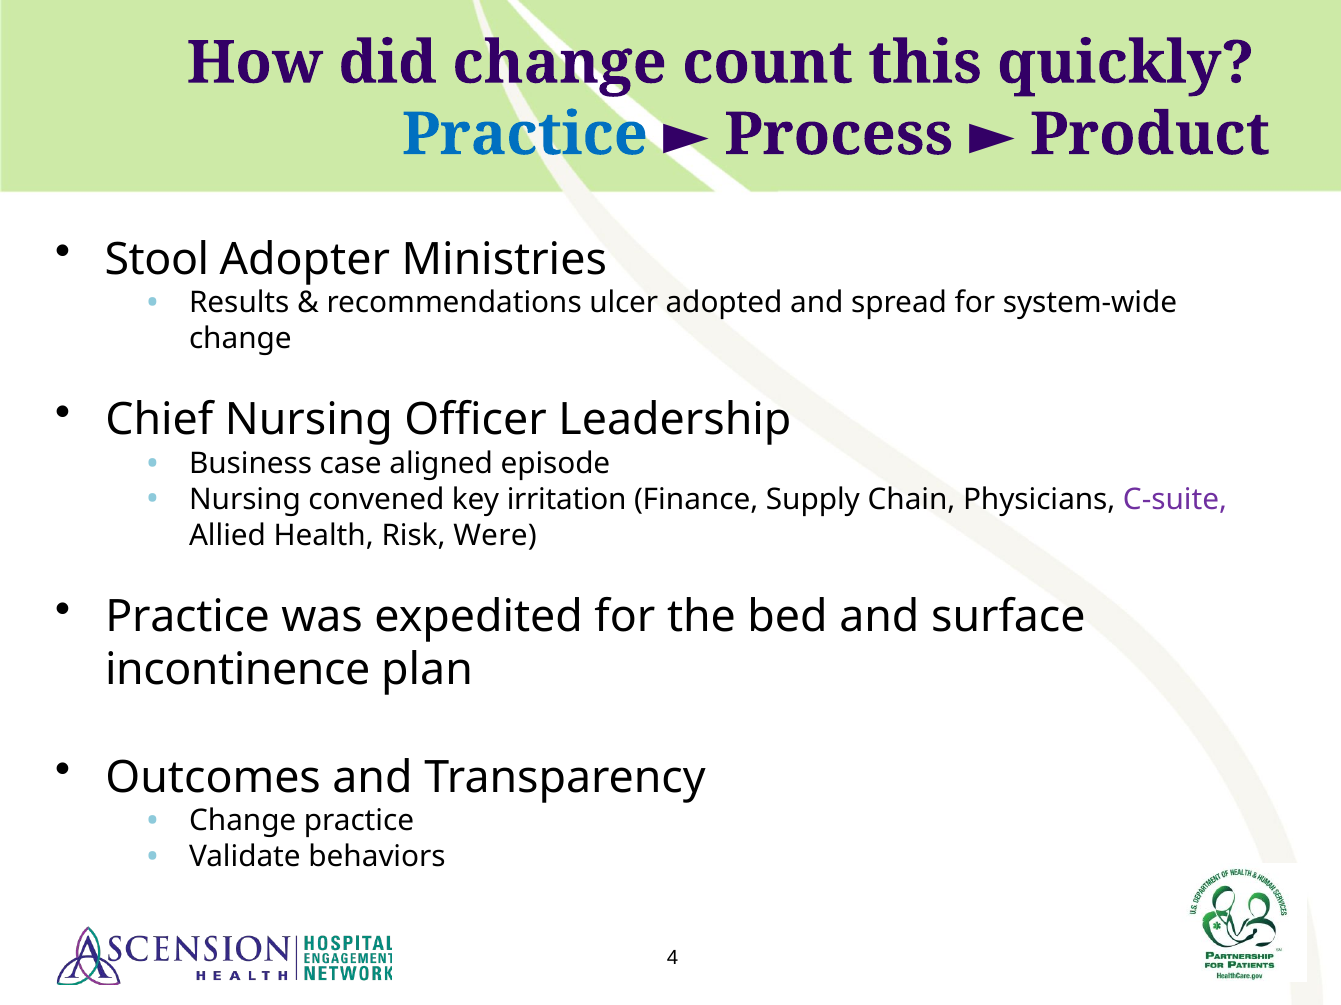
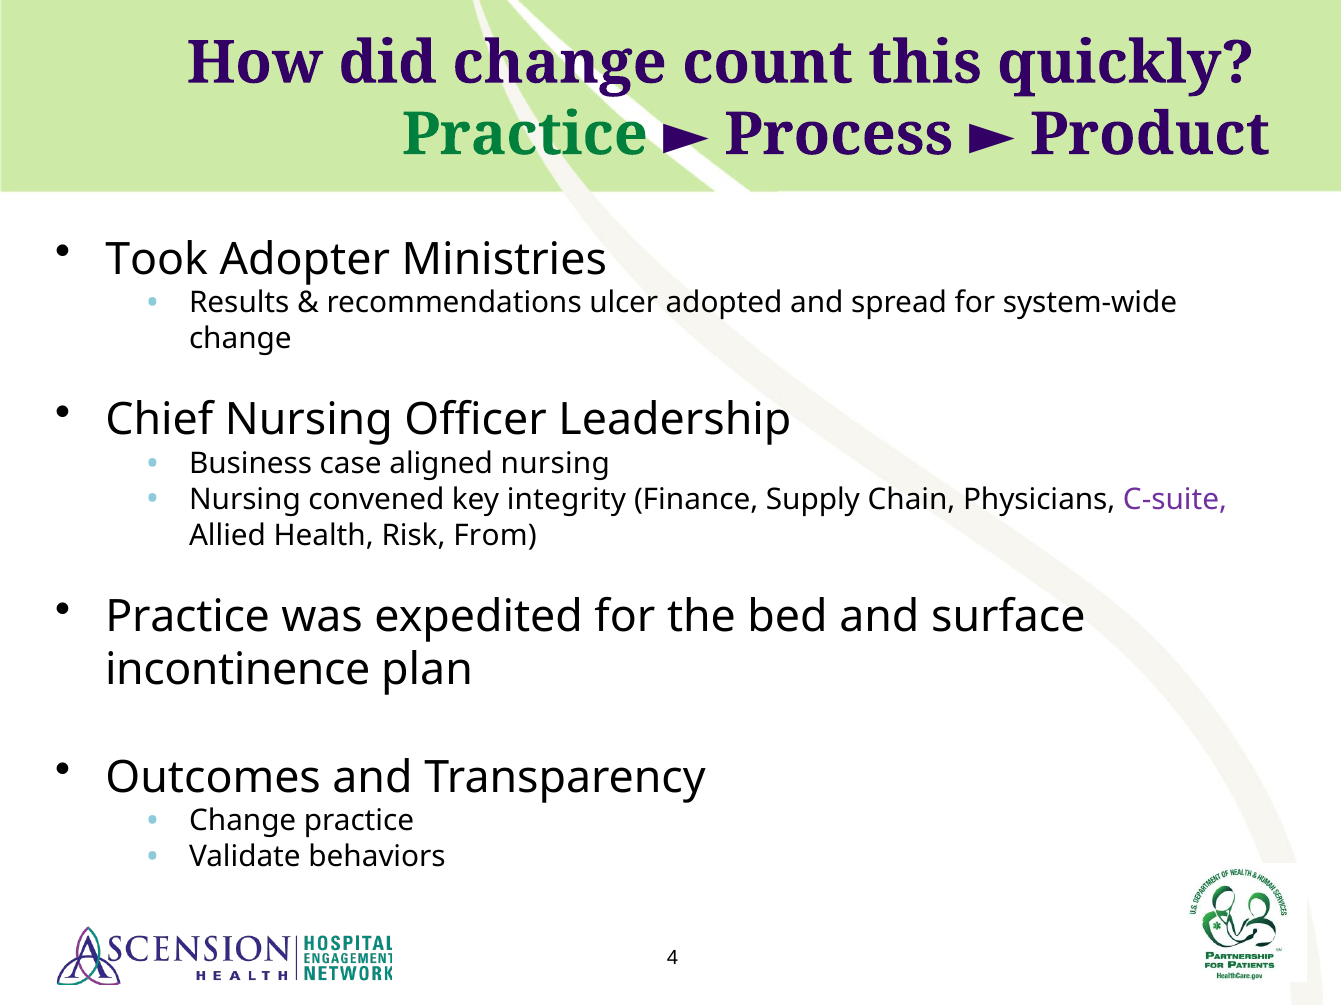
Practice colour: blue -> green (525, 135)
Stool: Stool -> Took (157, 260)
aligned episode: episode -> nursing (555, 464)
irritation: irritation -> integrity (566, 500)
Were: Were -> From (495, 536)
